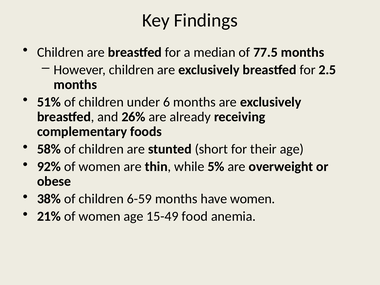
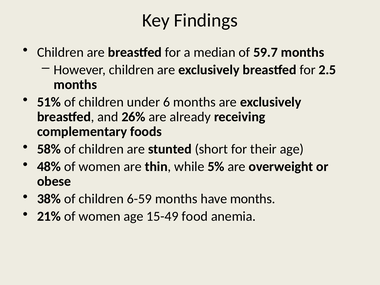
77.5: 77.5 -> 59.7 (266, 52)
92%: 92% -> 48% (49, 167)
have women: women -> months (253, 199)
